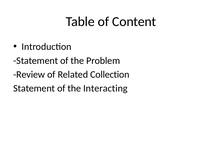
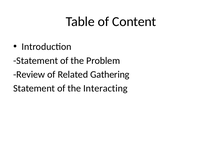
Collection: Collection -> Gathering (110, 74)
